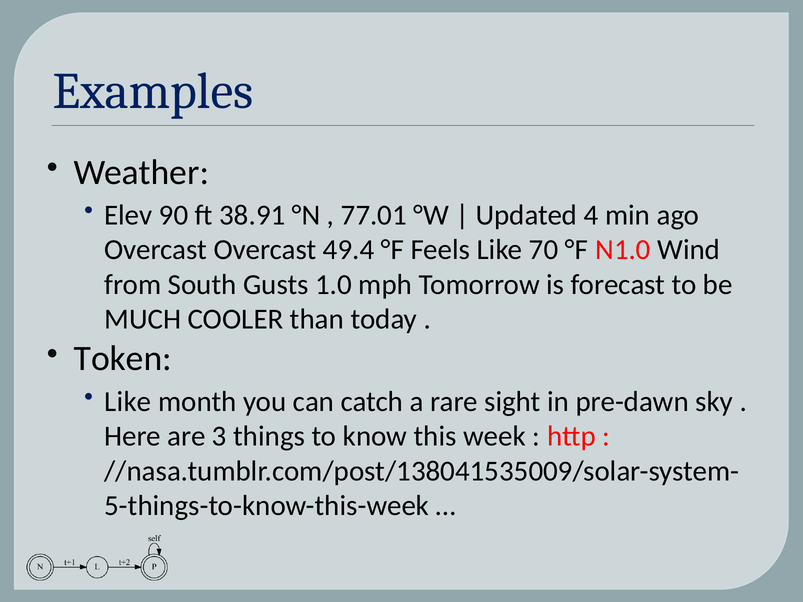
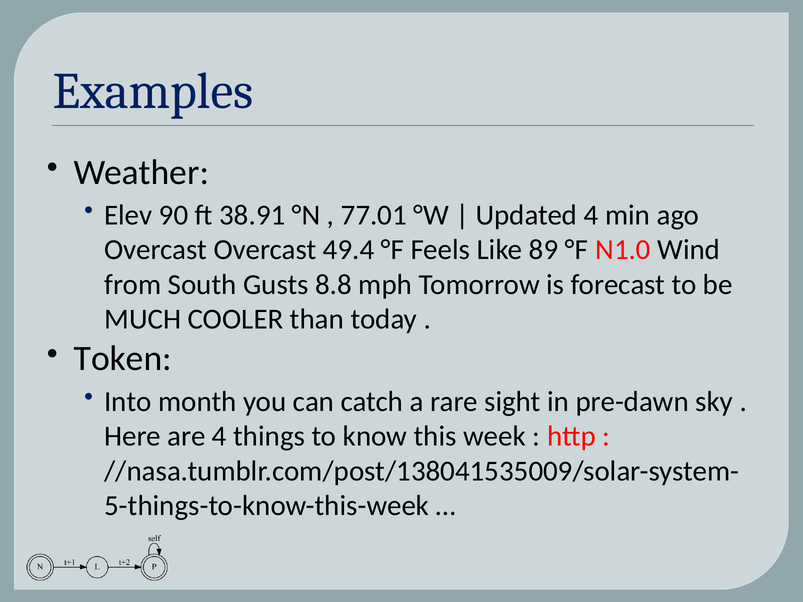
70: 70 -> 89 (544, 250)
1.0: 1.0 -> 8.8 (334, 285)
Like: Like -> Into (128, 402)
are 3: 3 -> 4 (219, 436)
